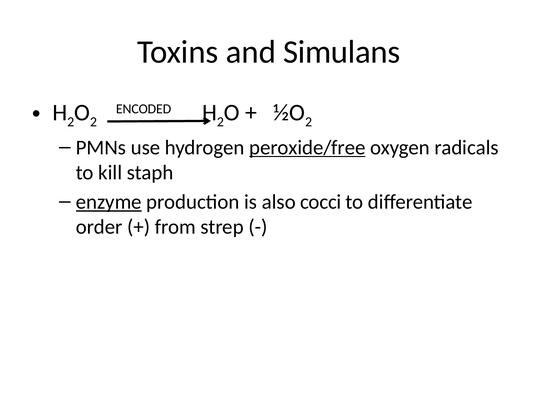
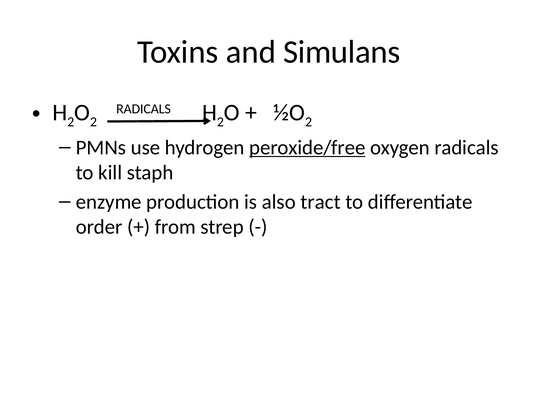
ENCODED: ENCODED -> RADICALS (144, 109)
enzyme underline: present -> none (109, 202)
cocci: cocci -> tract (321, 202)
